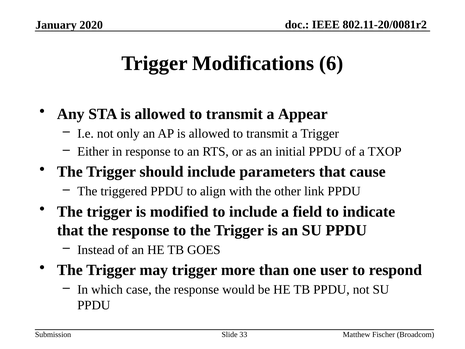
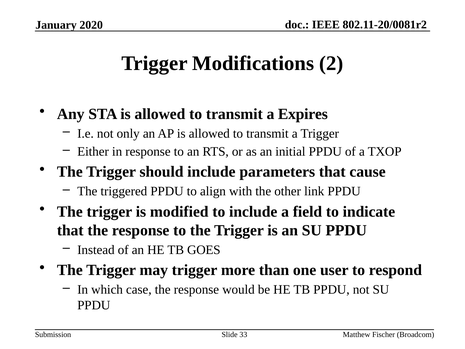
6: 6 -> 2 (331, 63)
Appear: Appear -> Expires (303, 114)
